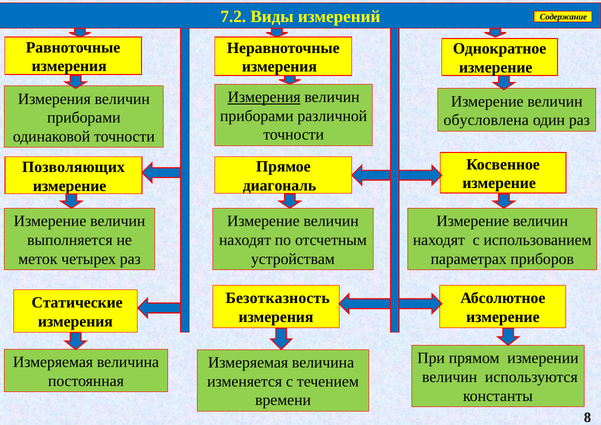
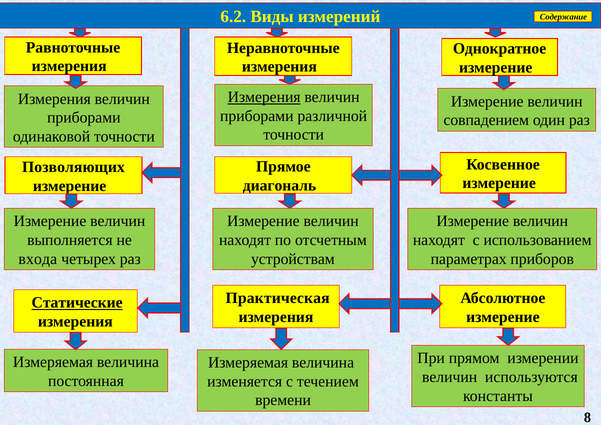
7.2: 7.2 -> 6.2 (233, 17)
обусловлена: обусловлена -> совпадением (486, 120)
меток: меток -> входа (38, 259)
Безотказность: Безотказность -> Практическая (278, 298)
Статические underline: none -> present (77, 303)
